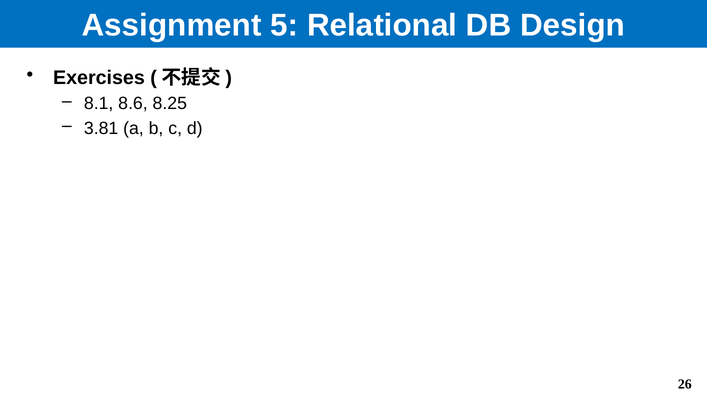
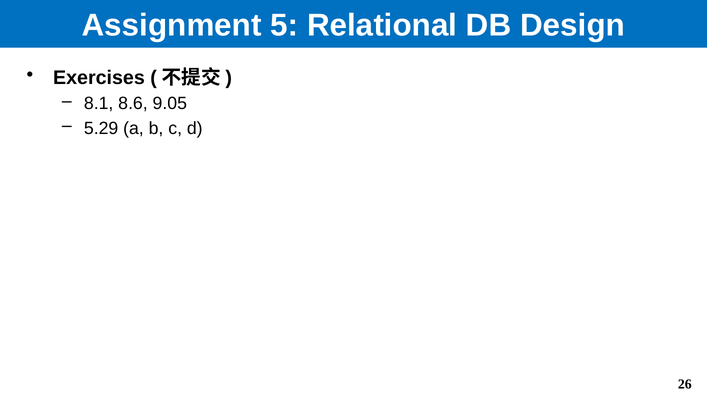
8.25: 8.25 -> 9.05 (170, 104)
3.81: 3.81 -> 5.29 (101, 128)
